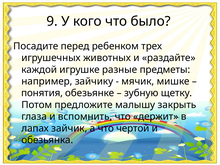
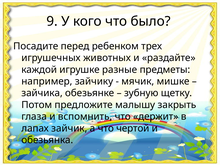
понятия: понятия -> зайчика (42, 93)
